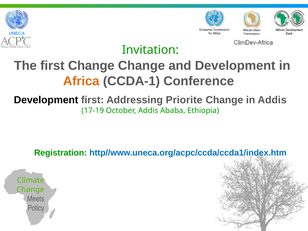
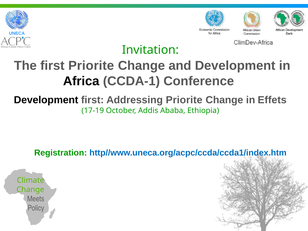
first Change: Change -> Priorite (91, 66)
Africa colour: orange -> black (81, 81)
in Addis: Addis -> Effets (272, 100)
